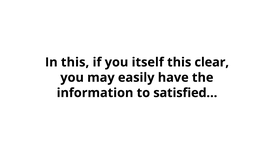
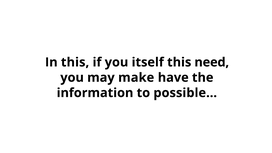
clear: clear -> need (212, 62)
easily: easily -> make (136, 78)
satisfied…: satisfied… -> possible… (185, 93)
